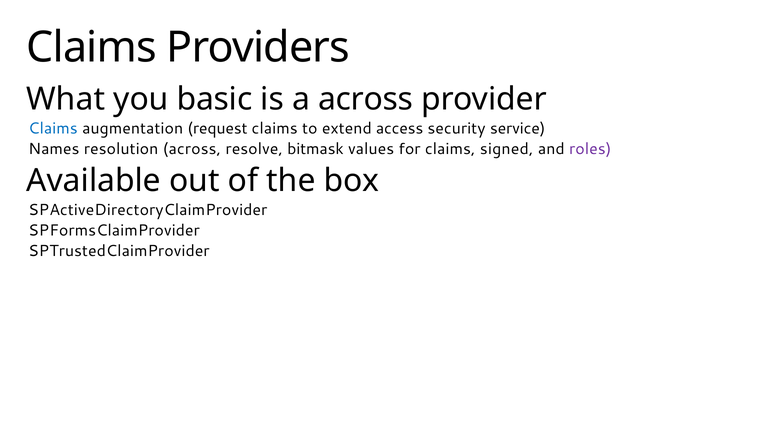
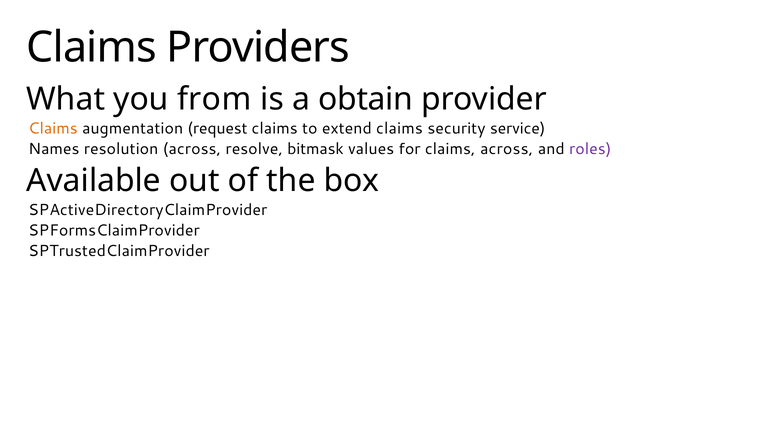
basic: basic -> from (214, 99)
a across: across -> obtain (366, 99)
Claims colour: blue -> orange (53, 128)
extend access: access -> claims (399, 128)
claims signed: signed -> across (507, 148)
